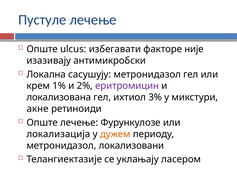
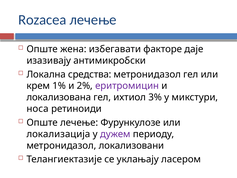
Пустуле: Пустуле -> Rozacea (42, 20)
ulcus: ulcus -> жена (73, 49)
није: није -> даје (194, 49)
сасушују: сасушују -> средства (90, 74)
акне: акне -> носа (38, 109)
дужем colour: orange -> purple (115, 134)
